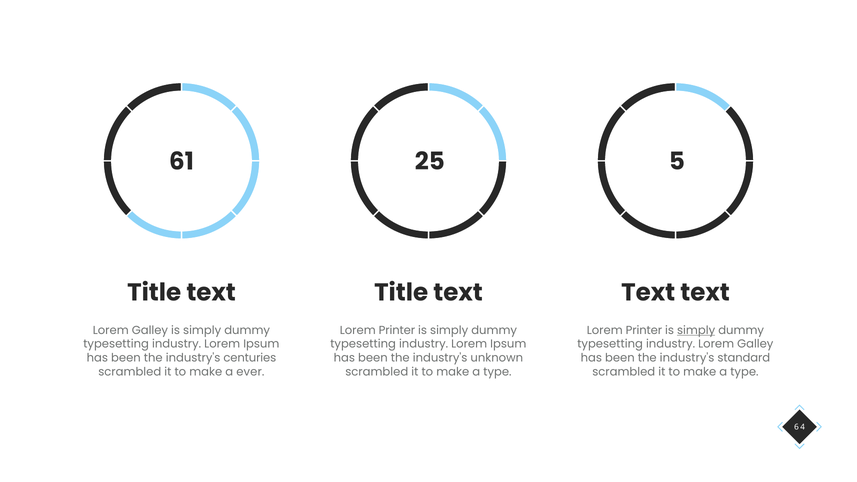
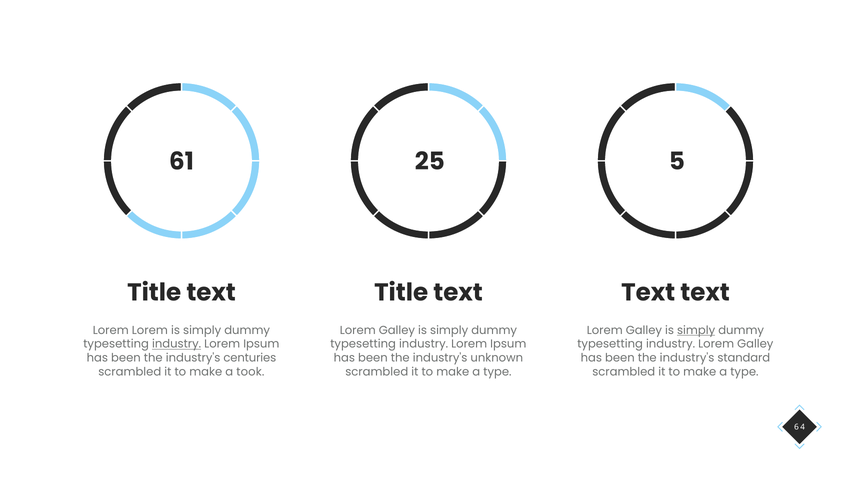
Galley: Galley -> Lorem (150, 330)
Printer: Printer -> Galley (397, 330)
Printer: Printer -> Galley (644, 330)
industry underline: none -> present (177, 344)
ever: ever -> took (250, 372)
